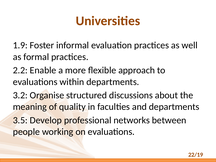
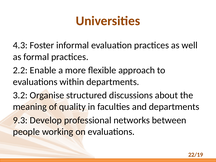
1.9: 1.9 -> 4.3 (20, 45)
3.5: 3.5 -> 9.3 (20, 120)
